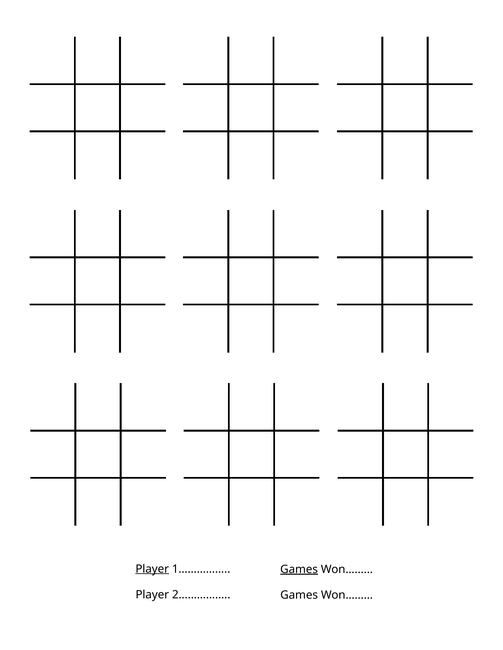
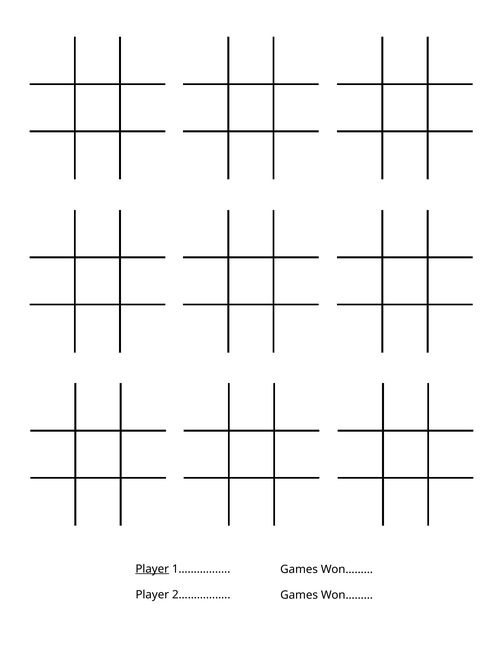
Games underline: present -> none (299, 570)
